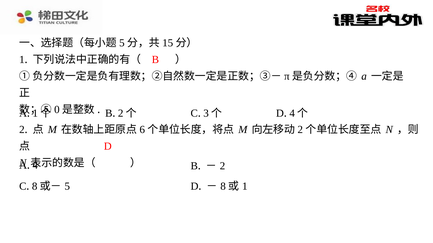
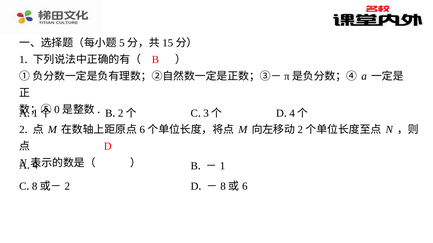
2: 2 -> 1 (222, 166)
5: 5 -> 2 (67, 187)
1: 1 -> 6 (245, 187)
